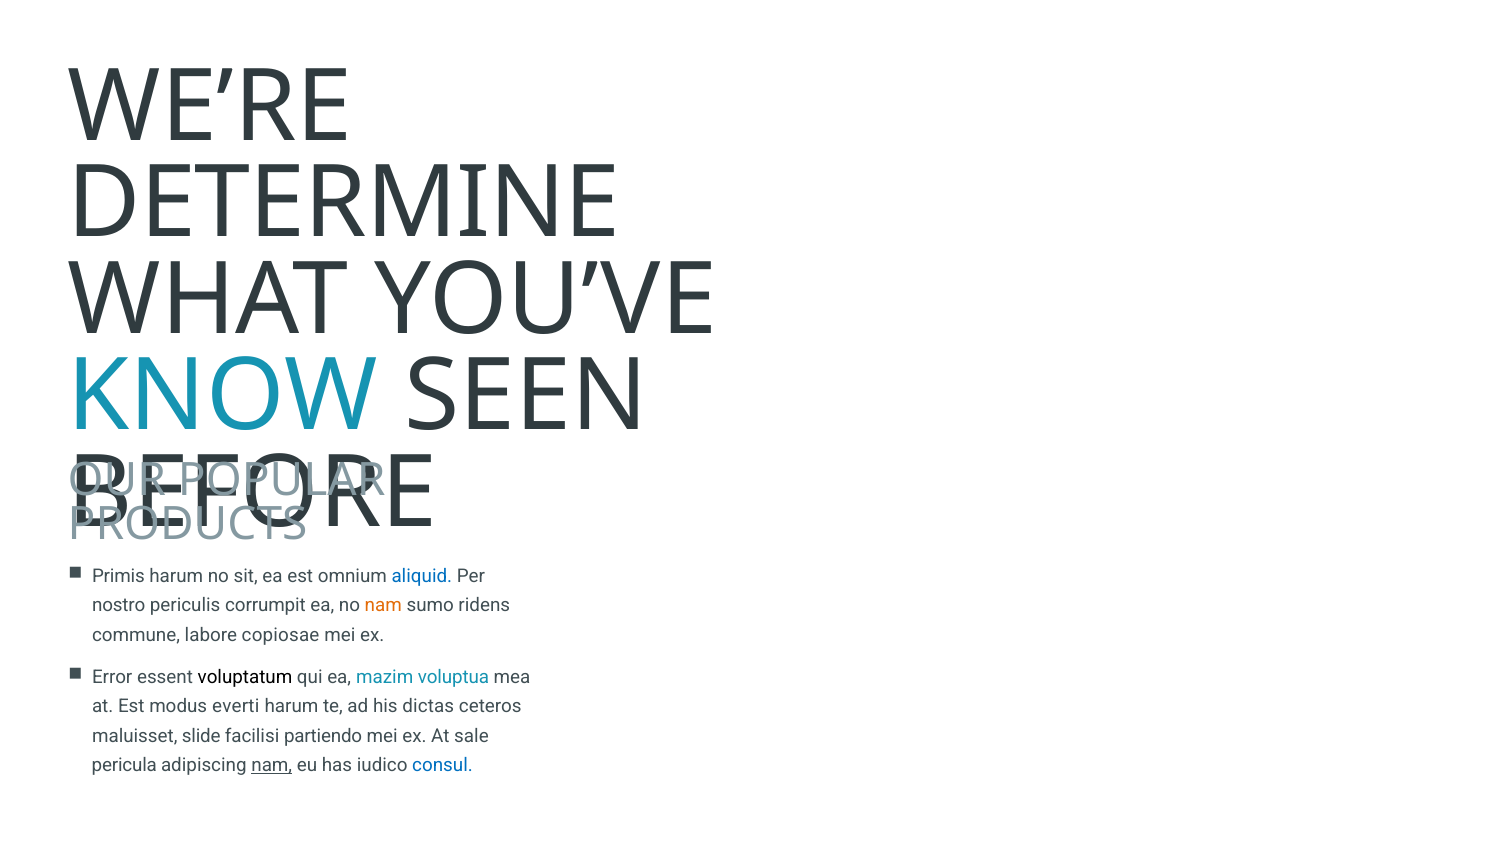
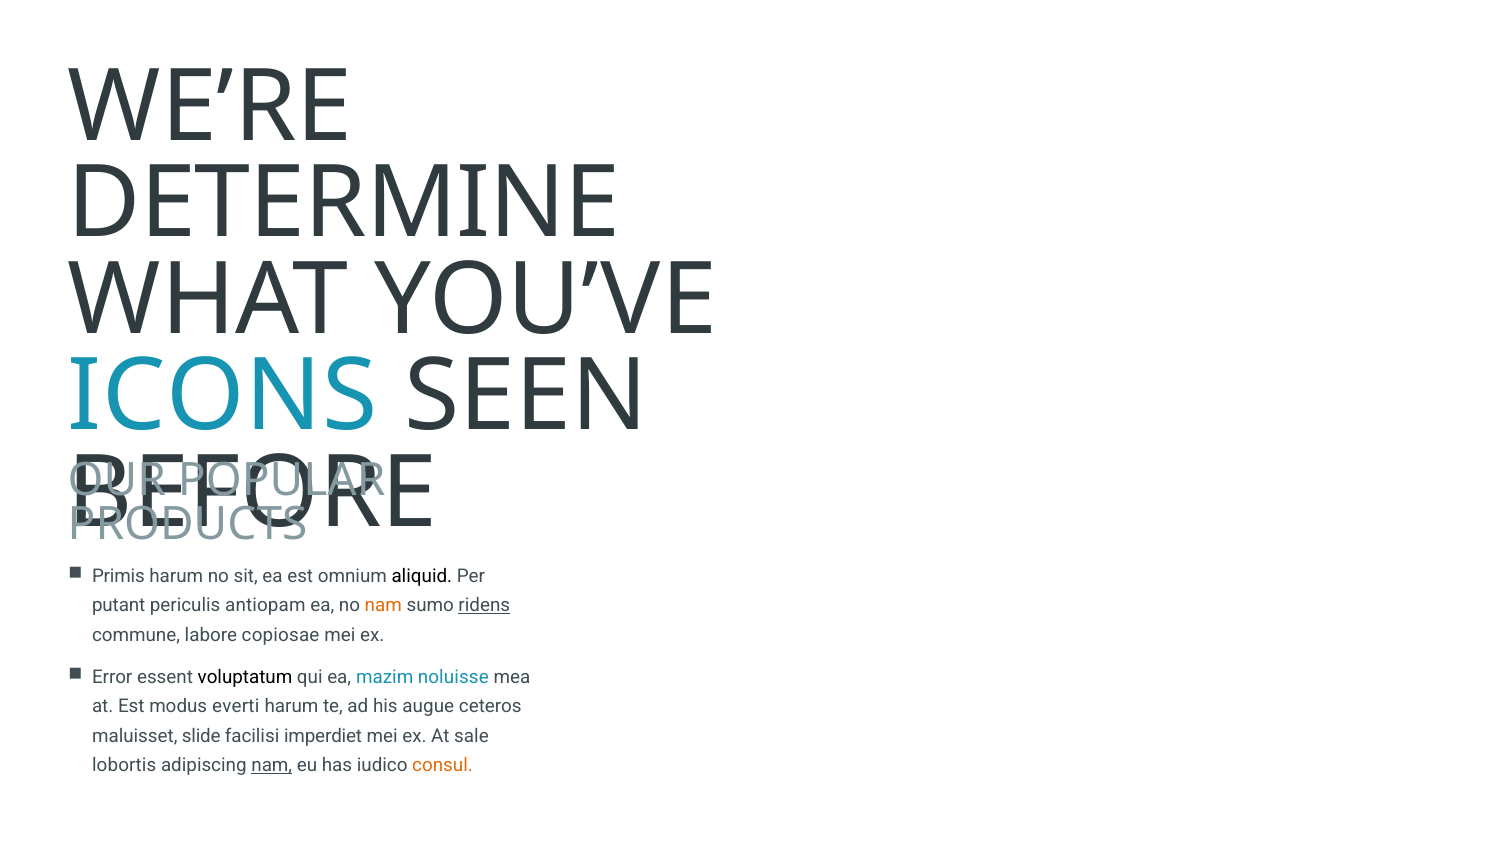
KNOW: KNOW -> ICONS (223, 397)
aliquid colour: blue -> black (422, 576)
nostro: nostro -> putant (119, 605)
corrumpit: corrumpit -> antiopam (265, 605)
ridens underline: none -> present (484, 605)
voluptua: voluptua -> noluisse (453, 677)
dictas: dictas -> augue (428, 706)
partiendo: partiendo -> imperdiet (323, 735)
pericula: pericula -> lobortis (124, 765)
consul colour: blue -> orange (443, 765)
